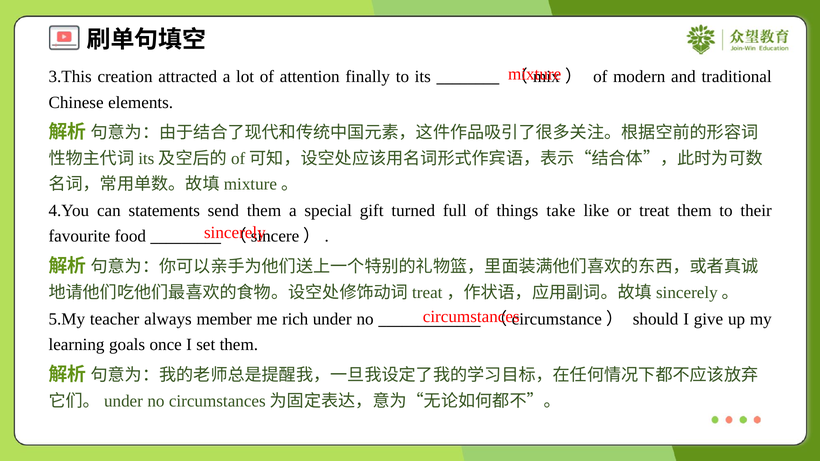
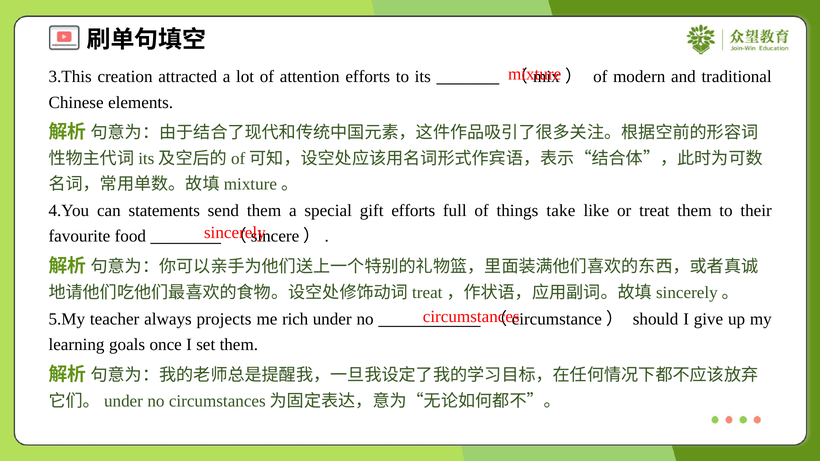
attention finally: finally -> efforts (368, 77)
gift turned: turned -> efforts (413, 211)
member: member -> projects (224, 319)
